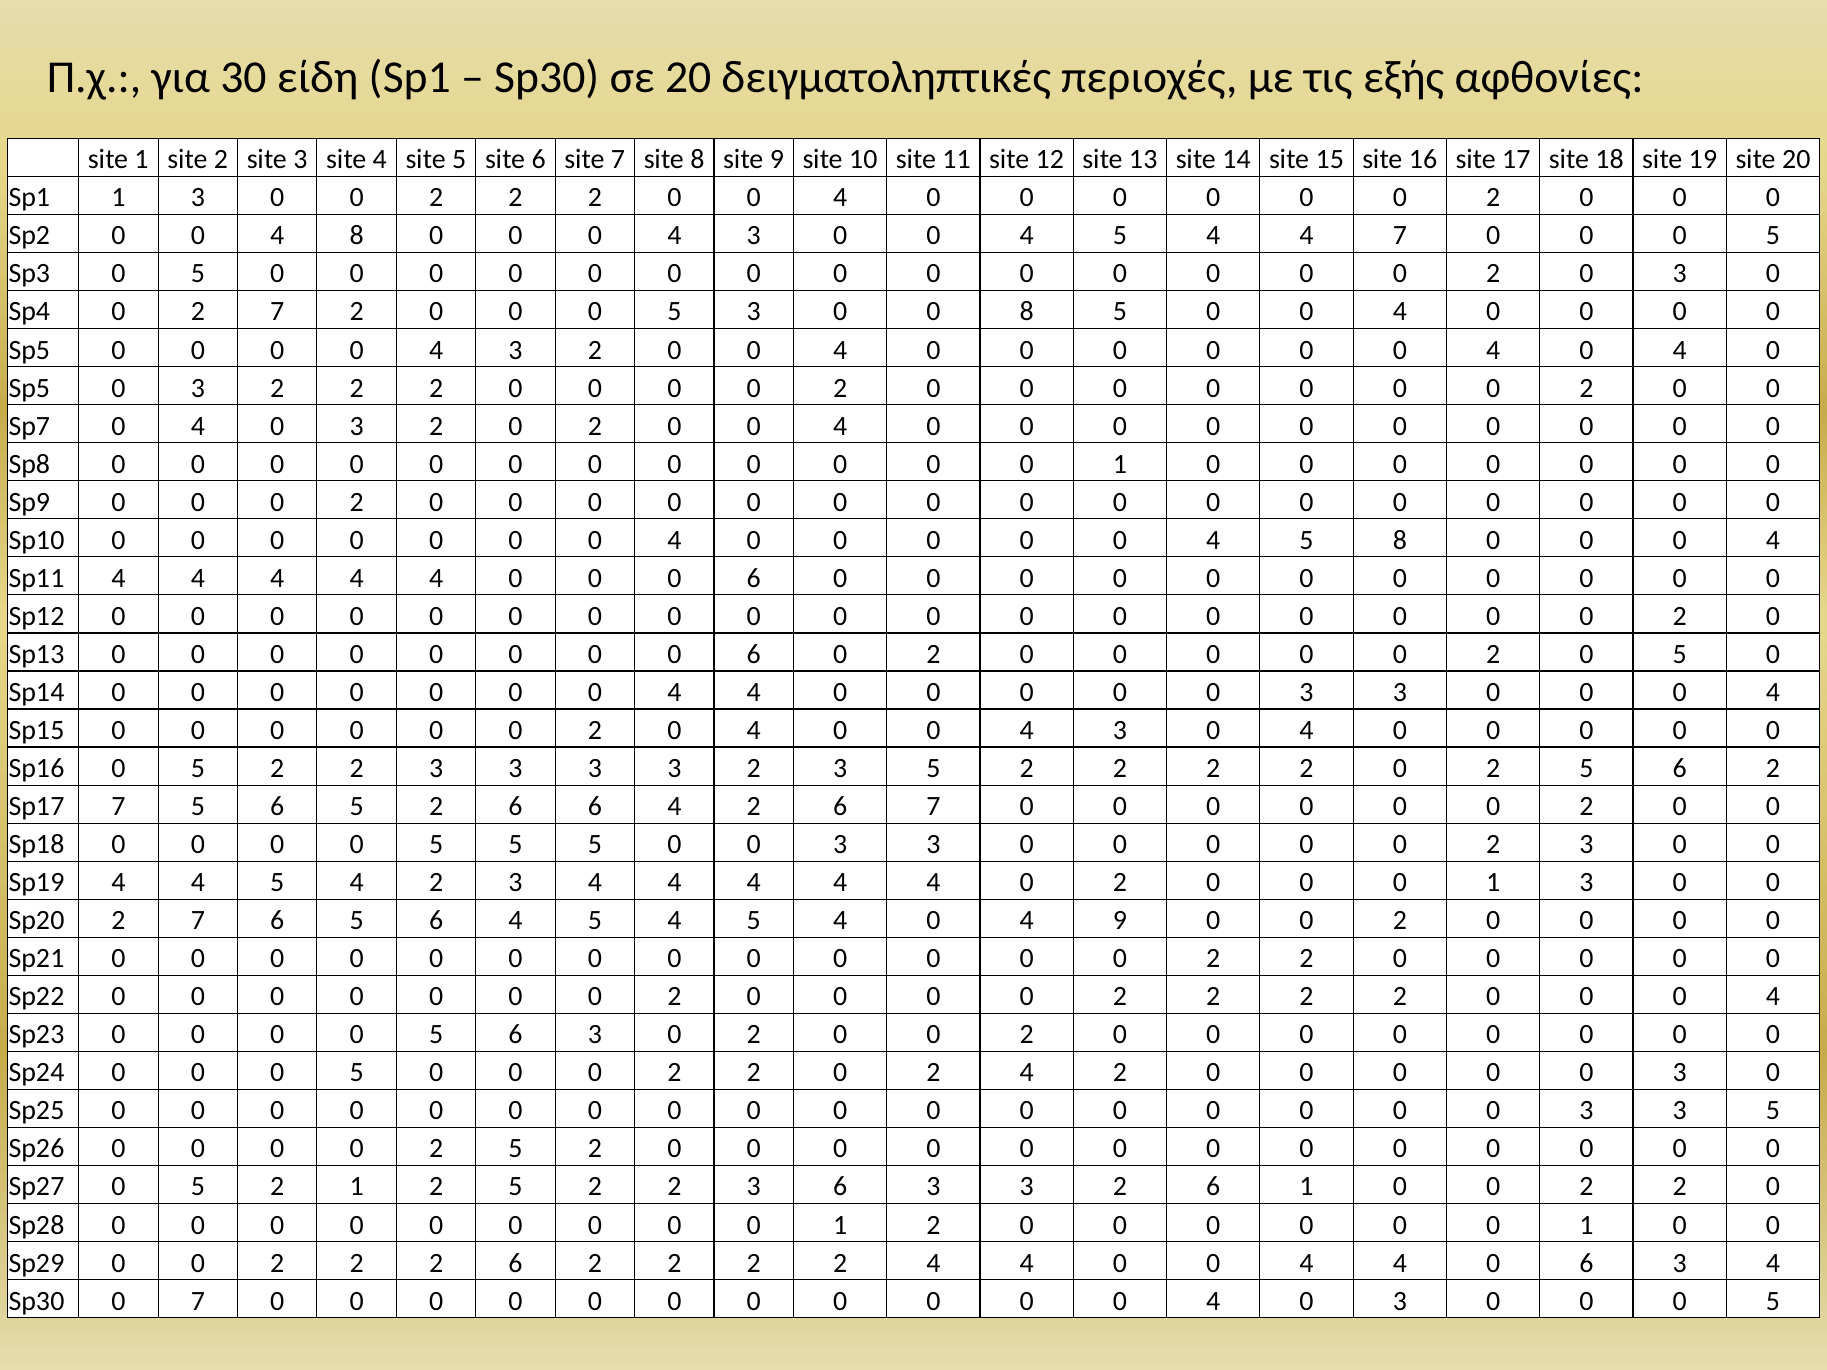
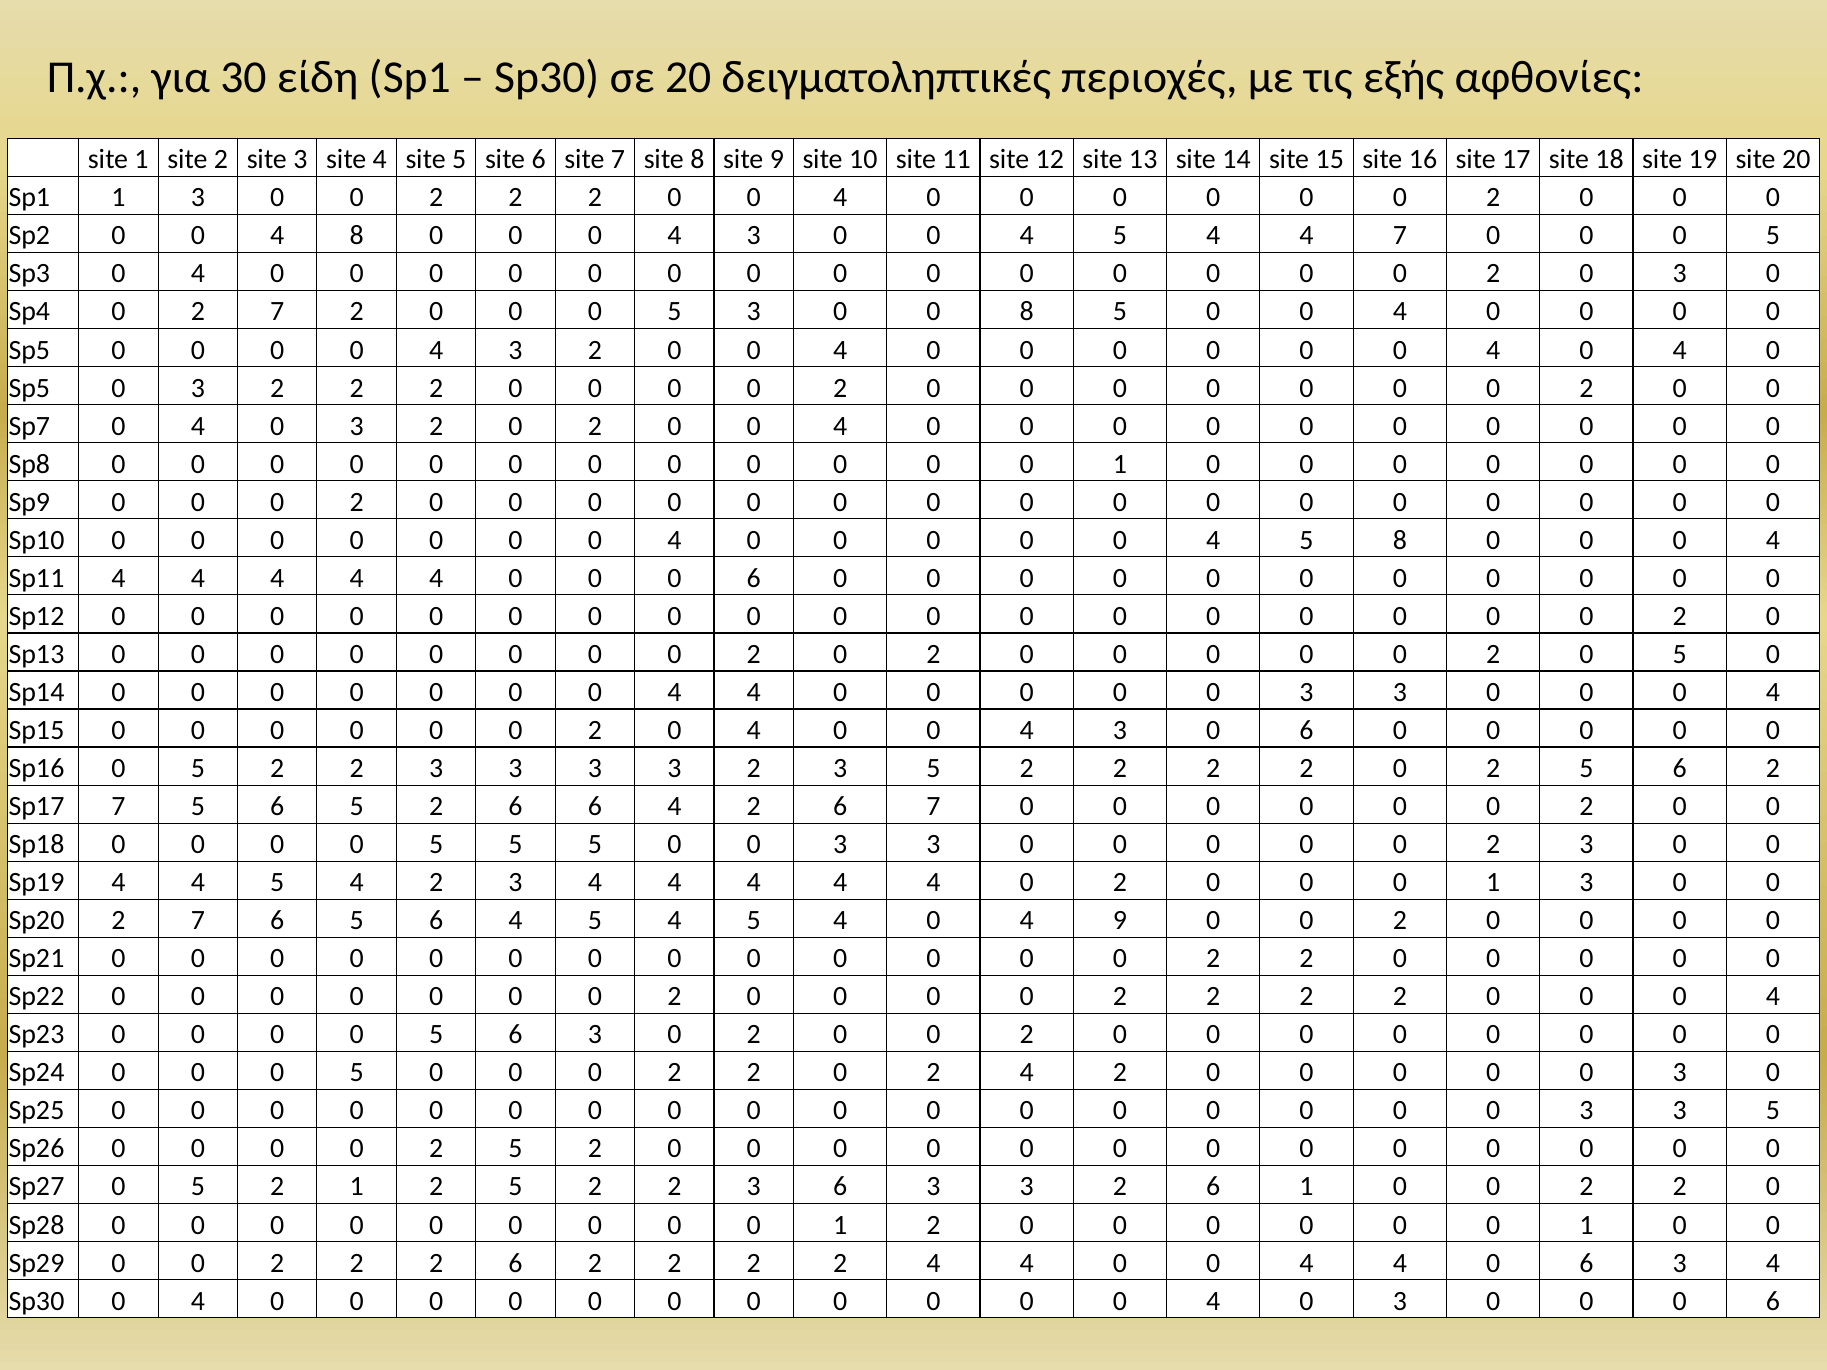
Sp3 0 5: 5 -> 4 (198, 274)
6: 6 -> 2 (754, 654)
3 0 4: 4 -> 6 (1307, 730)
Sp30 0 7: 7 -> 4 (198, 1301)
5: 5 -> 6 (1773, 1301)
